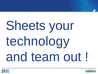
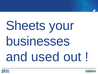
technology: technology -> businesses (38, 41)
team: team -> used (45, 57)
